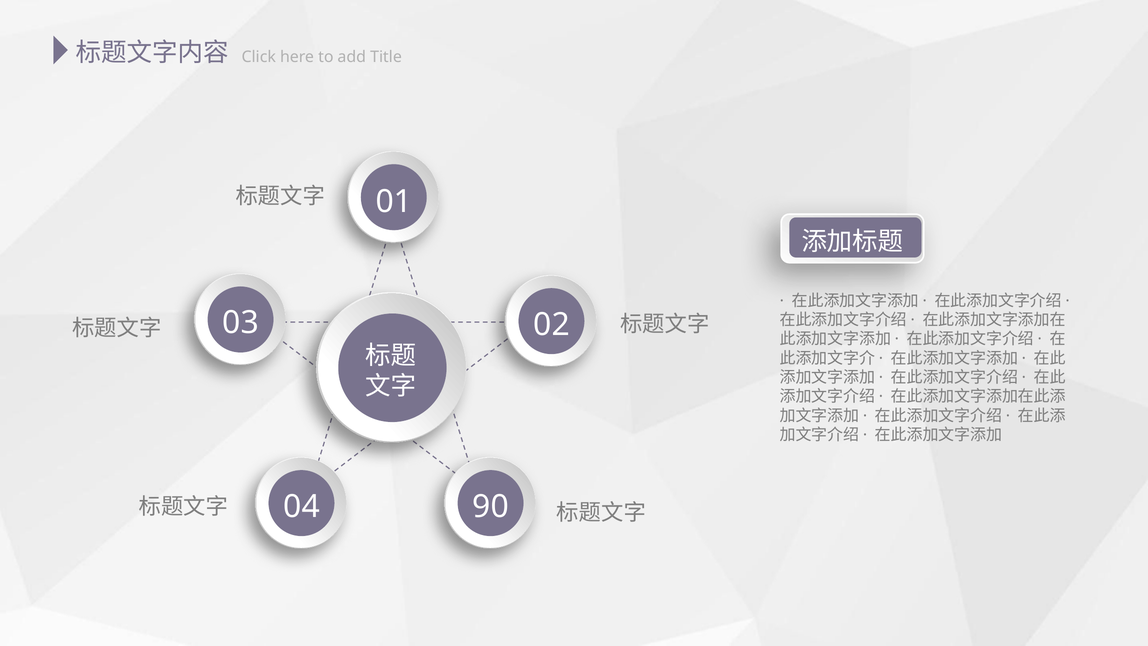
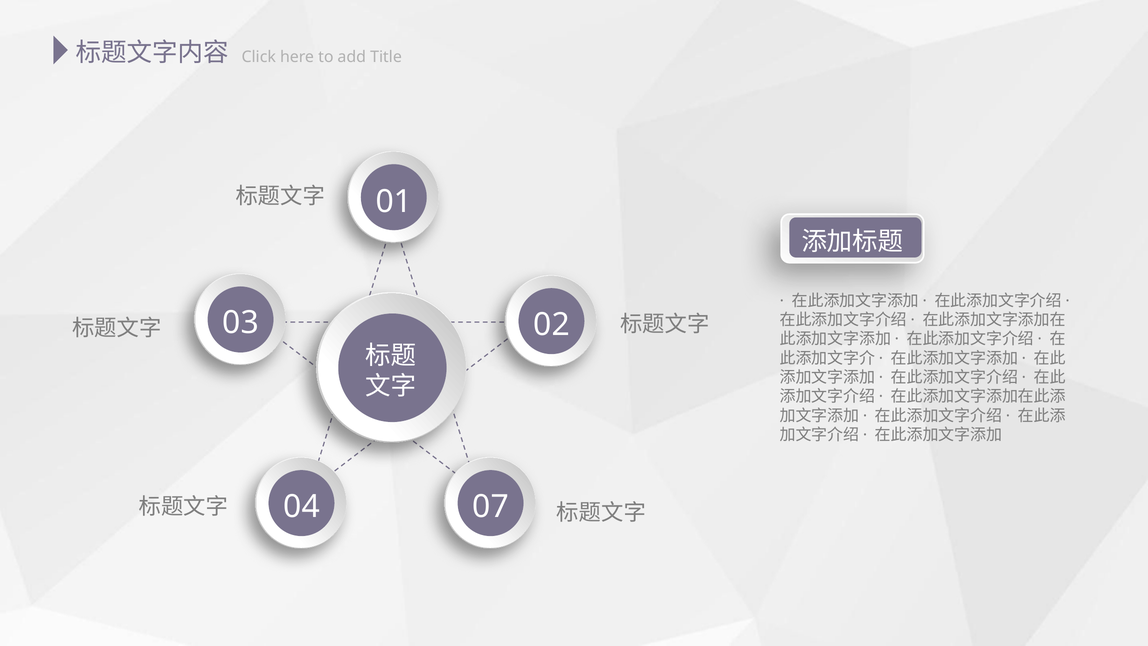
90: 90 -> 07 (491, 506)
